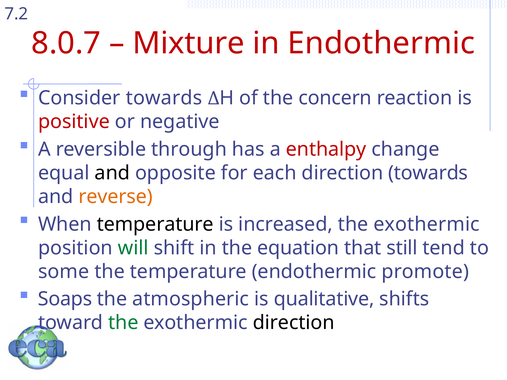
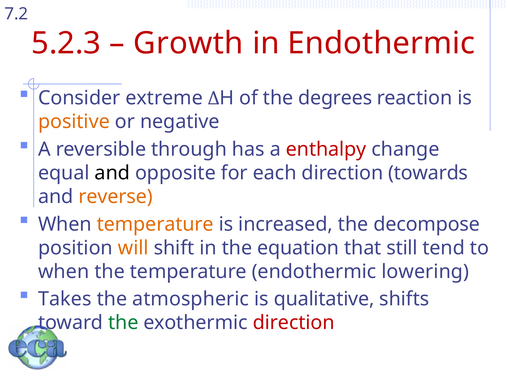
8.0.7: 8.0.7 -> 5.2.3 (66, 43)
Mixture: Mixture -> Growth (188, 43)
Consider towards: towards -> extreme (164, 98)
concern: concern -> degrees (335, 98)
positive colour: red -> orange (74, 122)
temperature colour: black -> orange (155, 224)
increased the exothermic: exothermic -> decompose (427, 224)
will colour: green -> orange (133, 248)
some: some -> when (64, 272)
promote: promote -> lowering (425, 272)
Soaps: Soaps -> Takes (65, 299)
direction colour: black -> red (294, 323)
